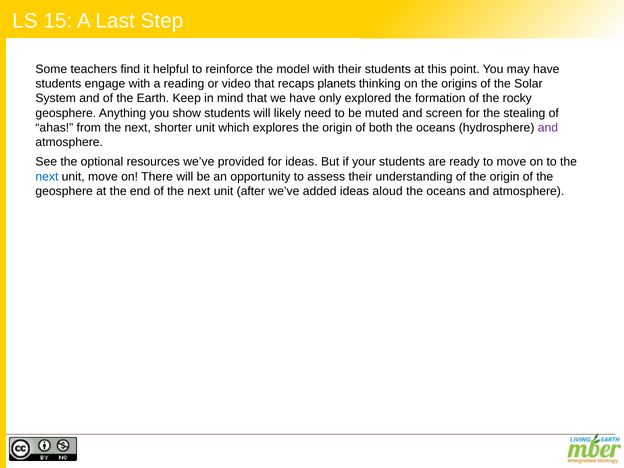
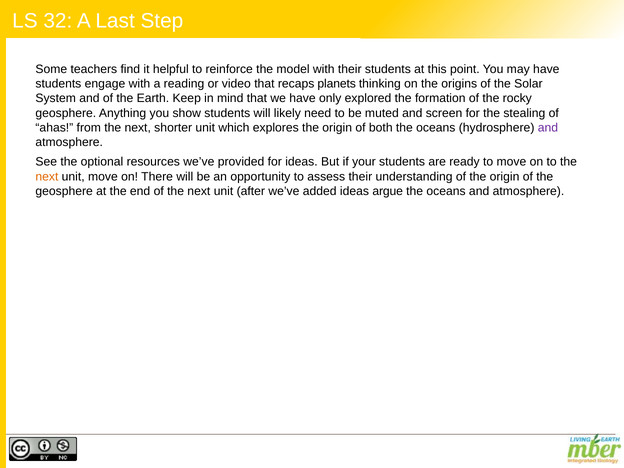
15: 15 -> 32 (58, 21)
next colour: blue -> orange (47, 177)
aloud: aloud -> argue (388, 191)
